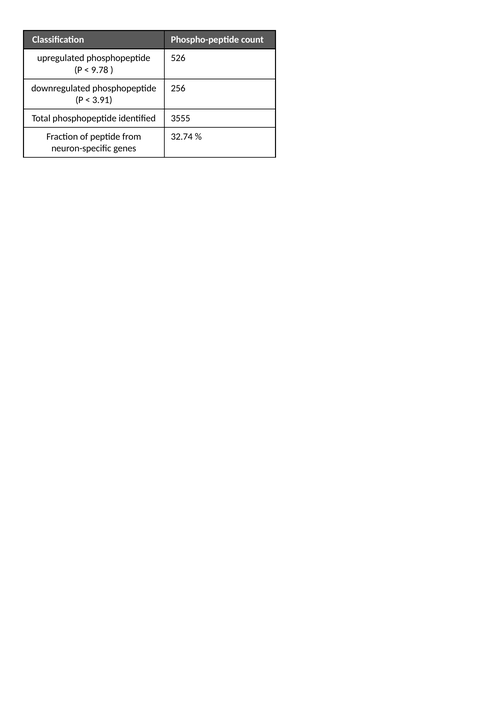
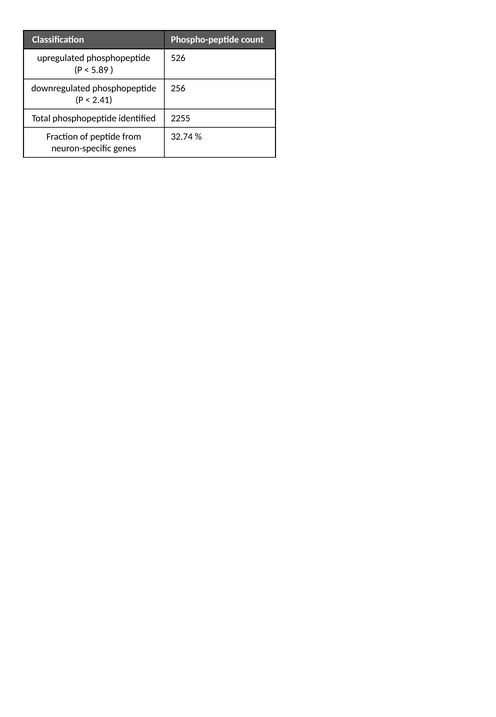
9.78: 9.78 -> 5.89 (100, 70)
3.91: 3.91 -> 2.41 (102, 100)
3555: 3555 -> 2255 (181, 118)
